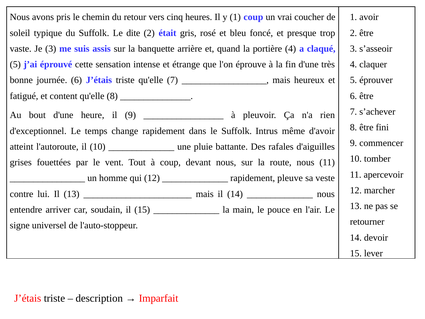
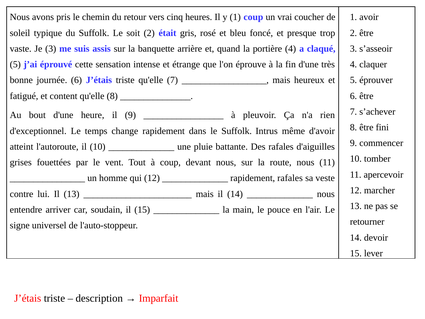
dite: dite -> soit (133, 33)
rapidement pleuve: pleuve -> rafales (290, 178)
